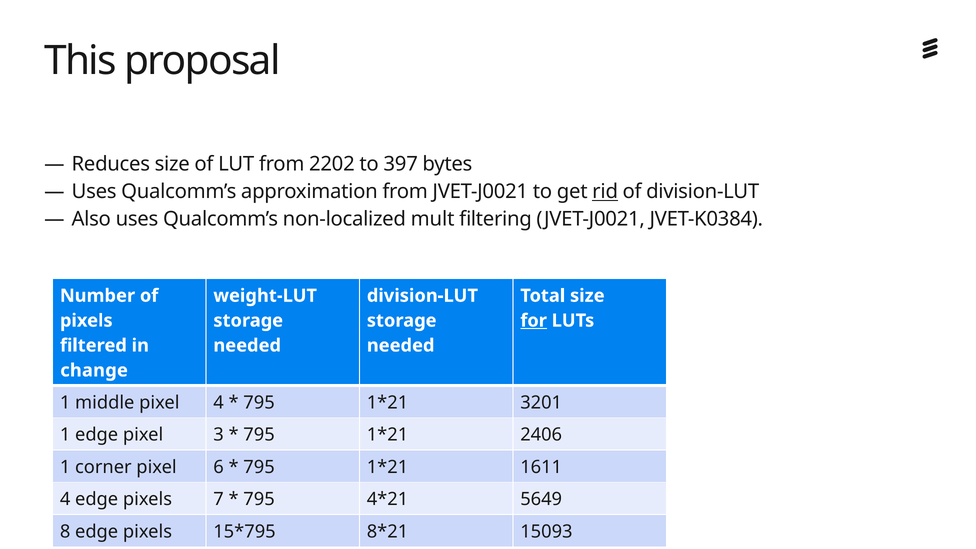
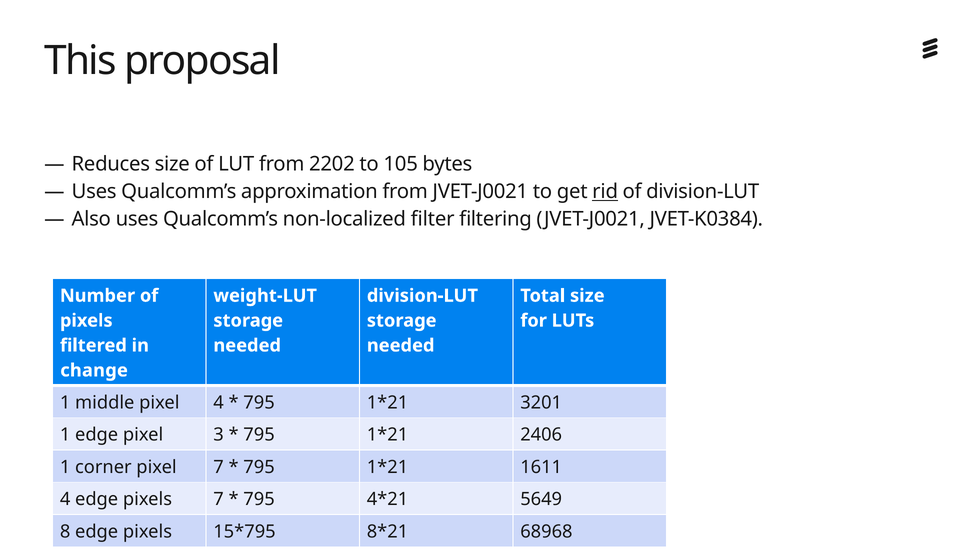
397: 397 -> 105 (401, 164)
mult: mult -> filter (433, 219)
for underline: present -> none (534, 321)
pixel 6: 6 -> 7 (219, 467)
15093: 15093 -> 68968 (546, 532)
